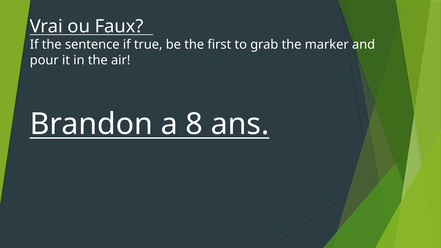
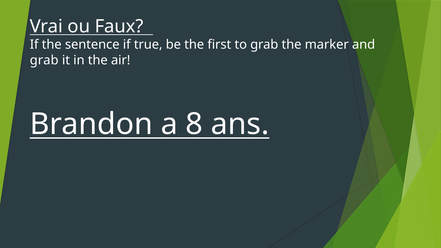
pour: pour -> grab (44, 60)
